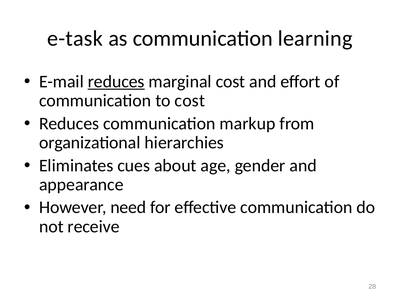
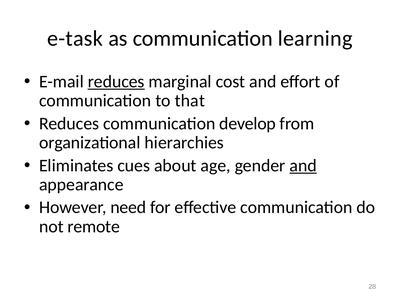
to cost: cost -> that (190, 101)
markup: markup -> develop (248, 123)
and underline: none -> present (303, 165)
receive: receive -> remote (94, 227)
